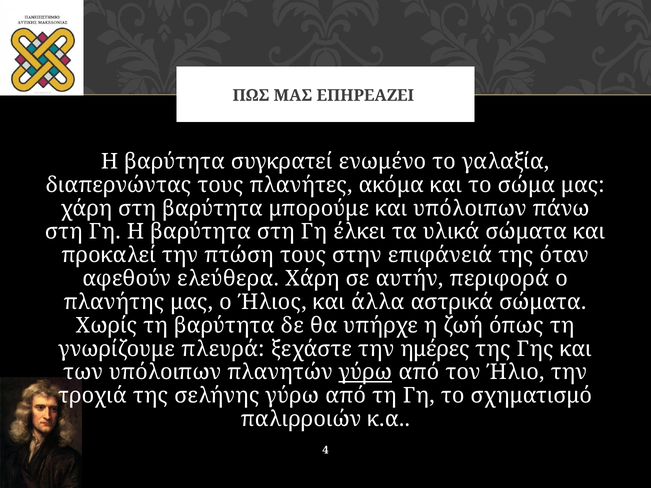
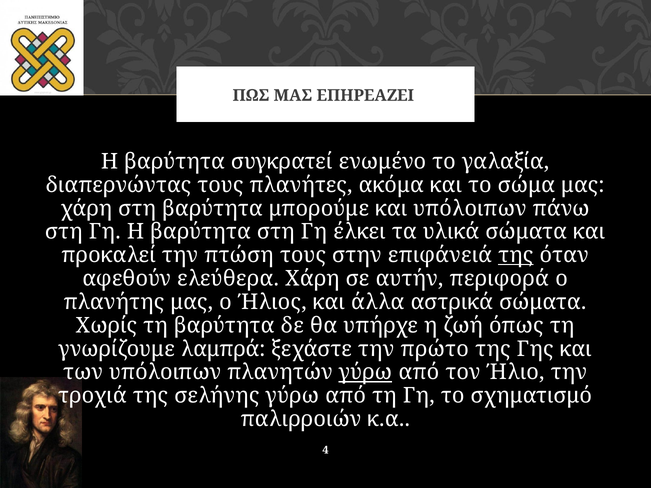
της underline: none -> present (516, 255)
πλευρά: πλευρά -> λαμπρά (223, 349)
ημέρες: ημέρες -> πρώτο (435, 349)
